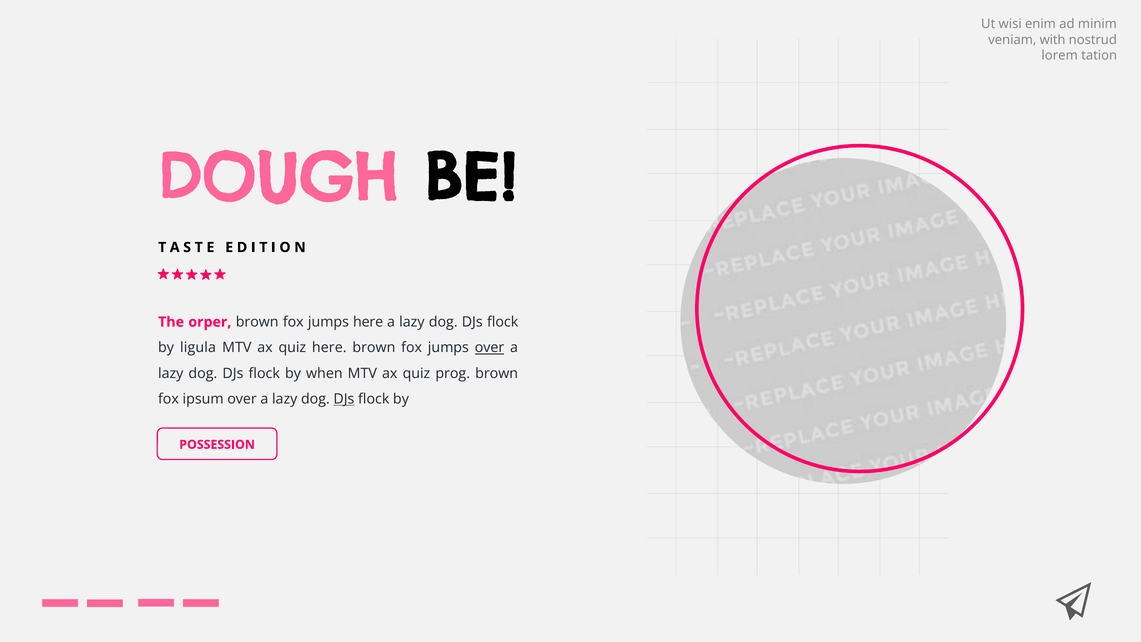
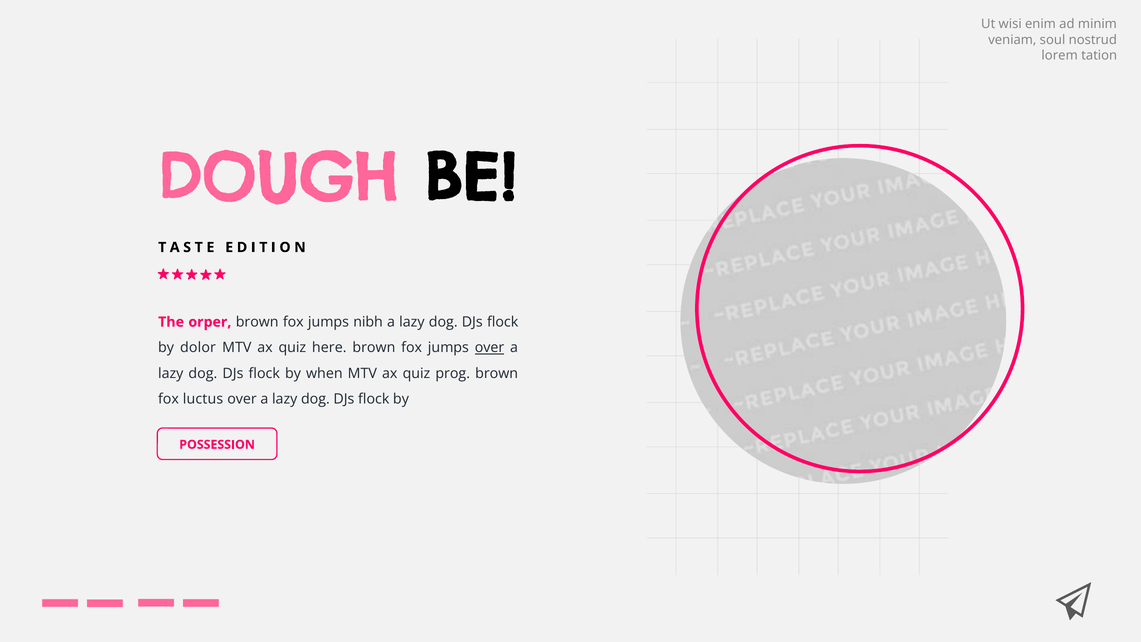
with: with -> soul (1053, 40)
jumps here: here -> nibh (368, 322)
ligula: ligula -> dolor (198, 348)
ipsum: ipsum -> luctus (203, 399)
DJs underline: present -> none (344, 399)
